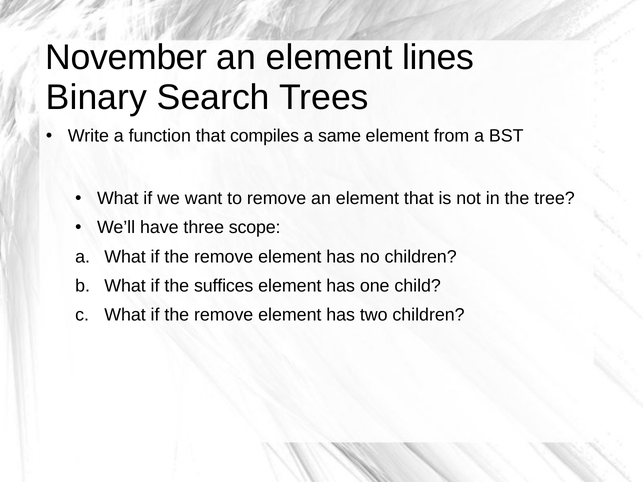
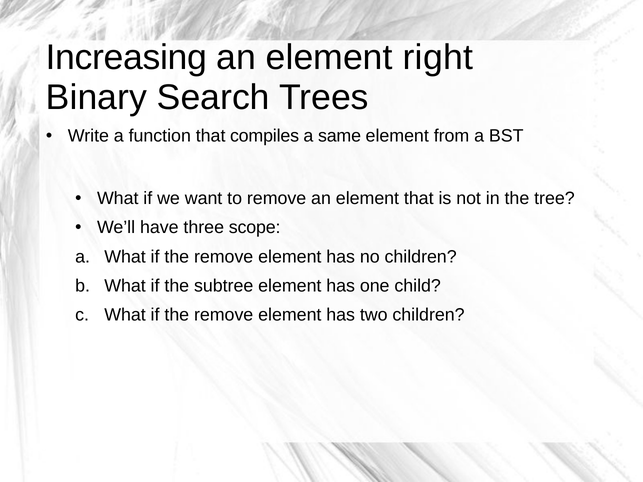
November: November -> Increasing (126, 58)
lines: lines -> right (438, 58)
suffices: suffices -> subtree (224, 286)
